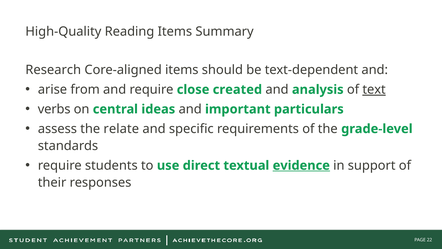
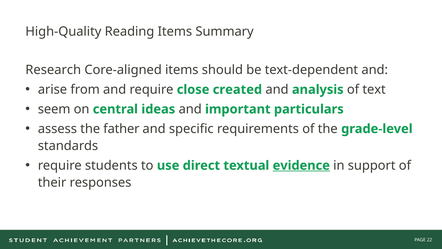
text underline: present -> none (374, 89)
verbs: verbs -> seem (54, 109)
relate: relate -> father (121, 129)
